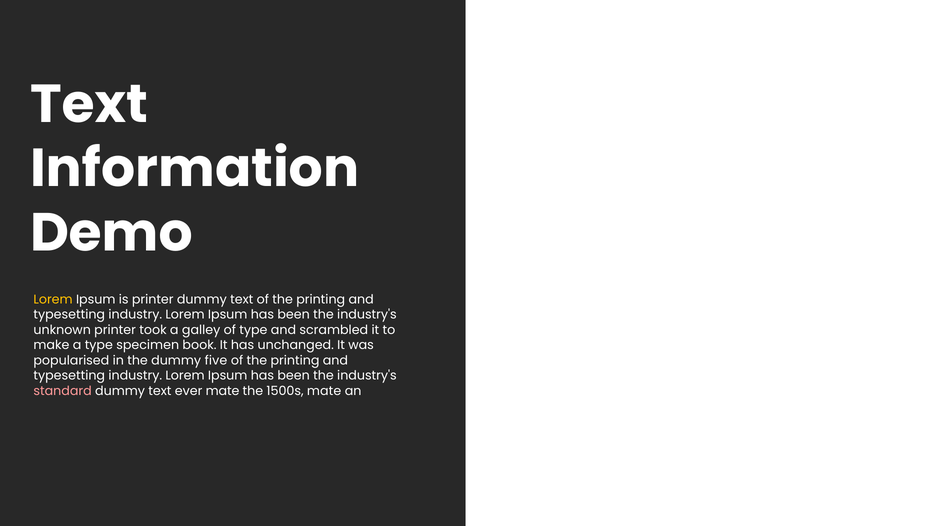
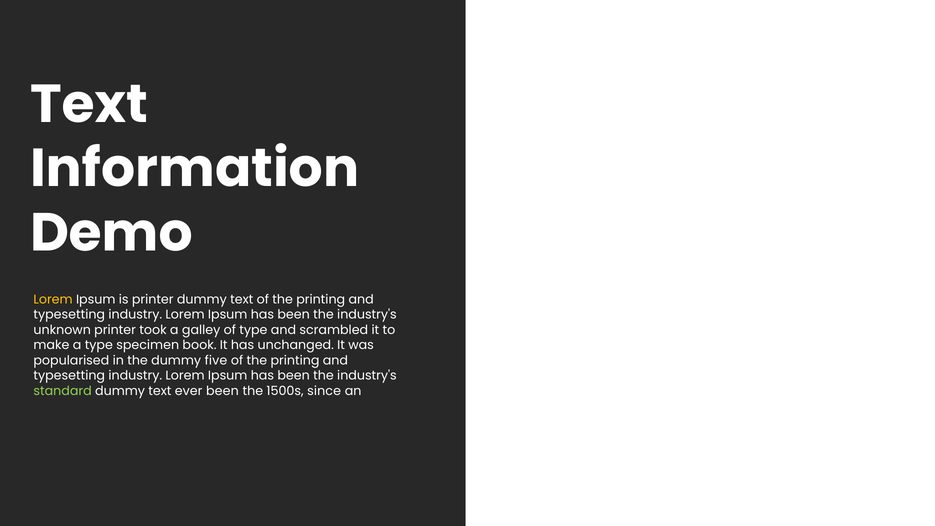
standard colour: pink -> light green (63, 391)
ever mate: mate -> been (222, 391)
1500s mate: mate -> since (324, 391)
